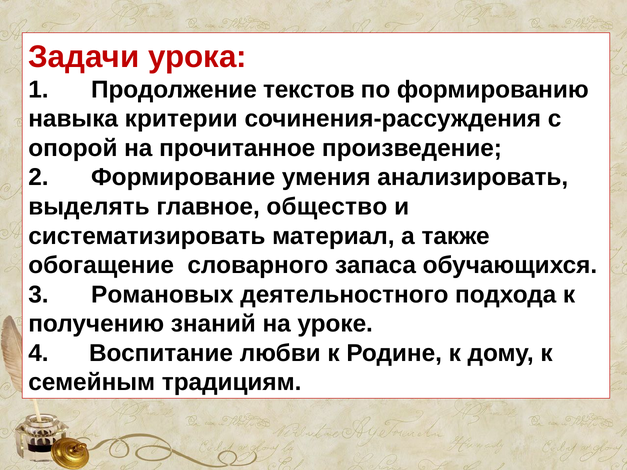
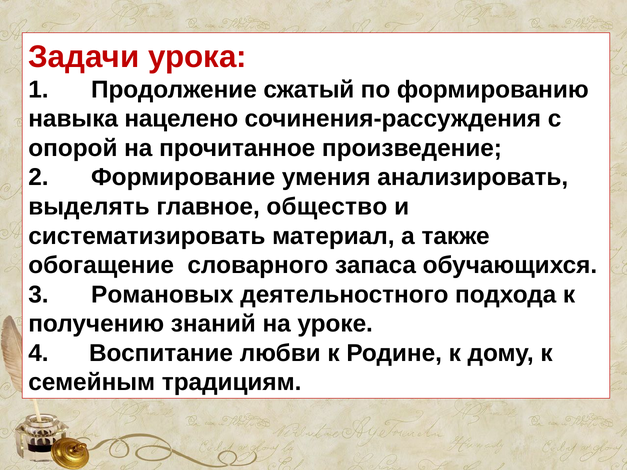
текстов: текстов -> сжатый (309, 90)
критерии: критерии -> нацелено (181, 119)
